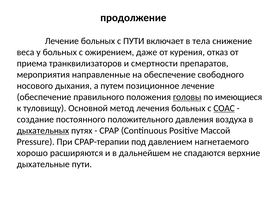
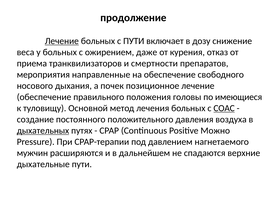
Лечение underline: none -> present (62, 41)
тела: тела -> дозу (201, 41)
путем: путем -> почек (112, 86)
головы underline: present -> none (187, 97)
Массой: Массой -> Можно (215, 131)
хорошо: хорошо -> мужчин (32, 153)
